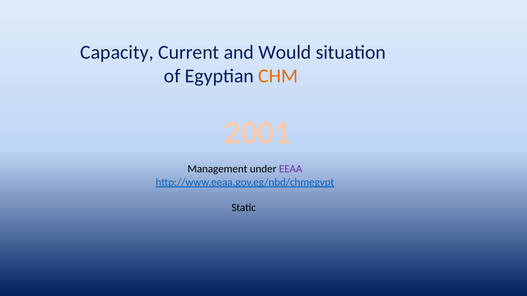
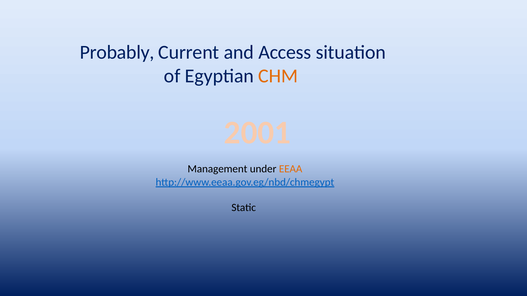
Capacity: Capacity -> Probably (117, 52)
Would: Would -> Access (285, 52)
EEAA colour: purple -> orange (291, 169)
